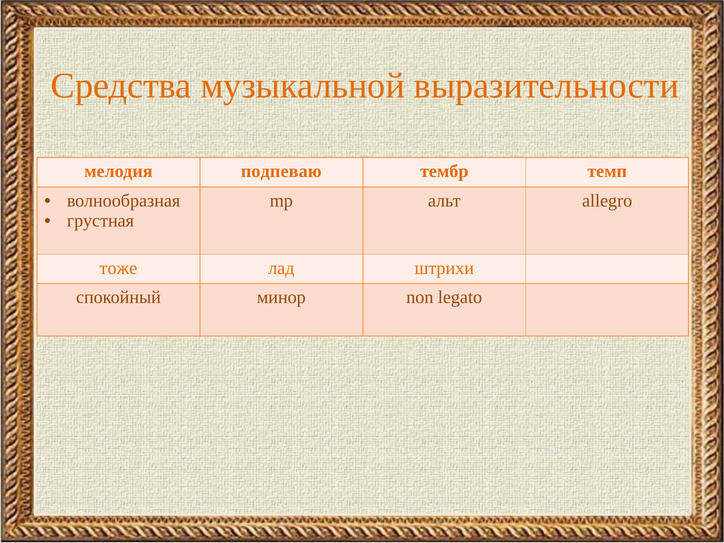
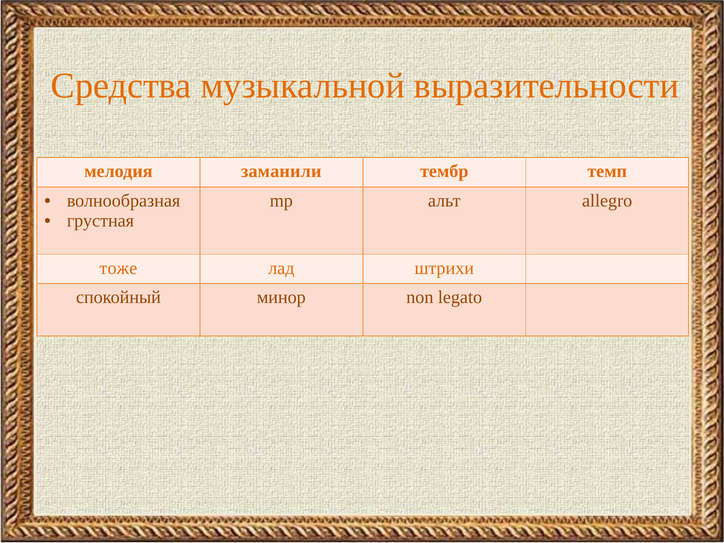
подпеваю: подпеваю -> заманили (281, 171)
